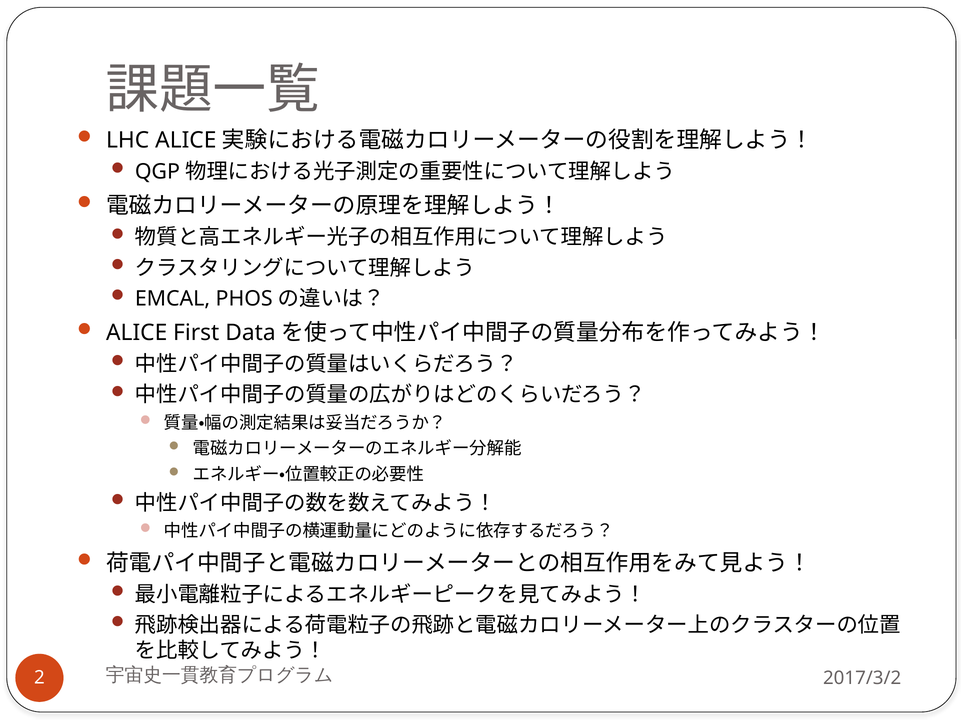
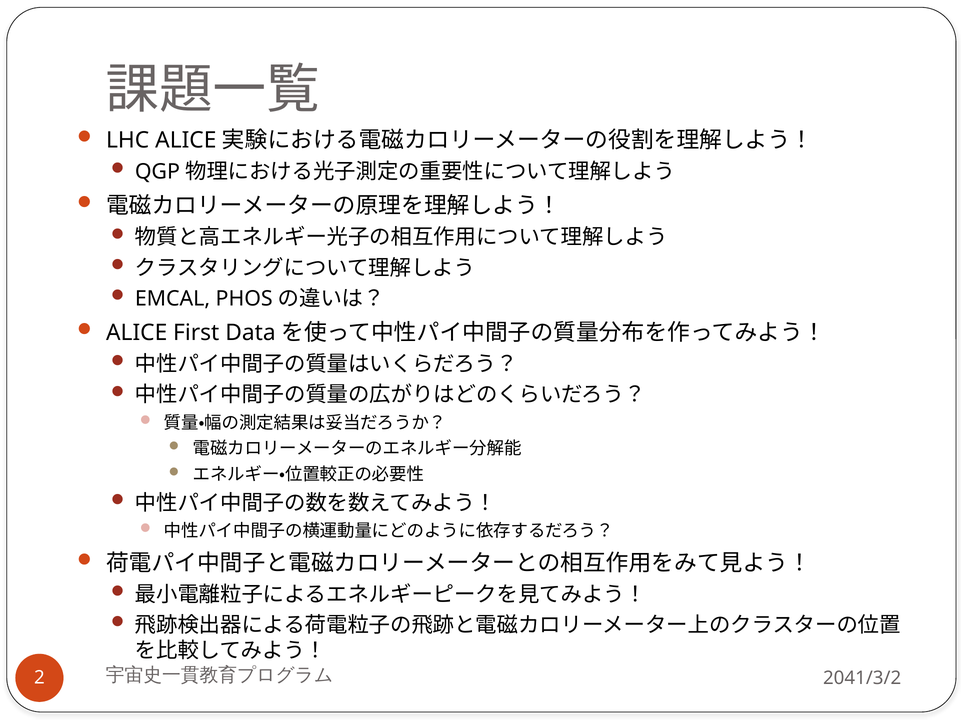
2017/3/2: 2017/3/2 -> 2041/3/2 (862, 678)
